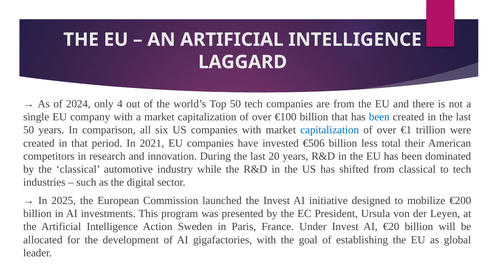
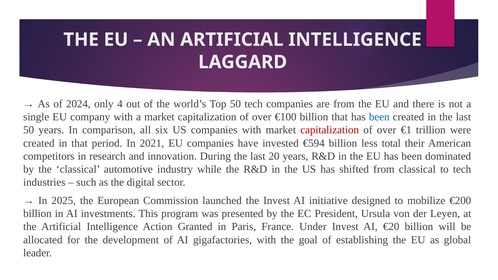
capitalization colour: blue -> red (330, 130)
€506: €506 -> €594 (314, 143)
Sweden: Sweden -> Granted (195, 227)
